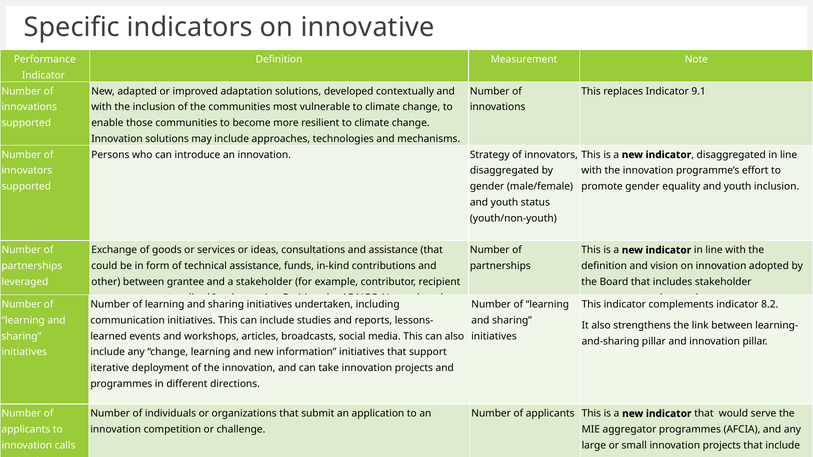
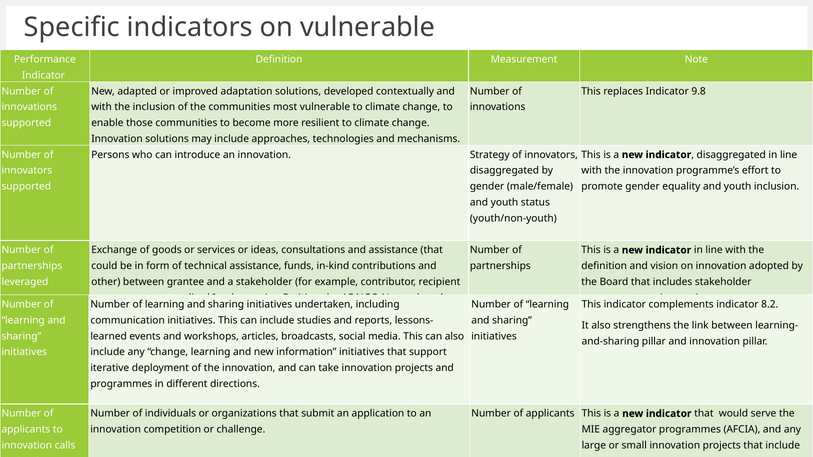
on innovative: innovative -> vulnerable (368, 27)
9.1: 9.1 -> 9.8 (699, 91)
